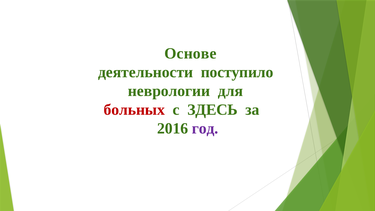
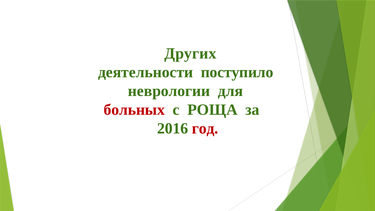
Основе: Основе -> Других (190, 53)
ЗДЕСЬ: ЗДЕСЬ -> РОЩА (212, 110)
год colour: purple -> red (205, 128)
